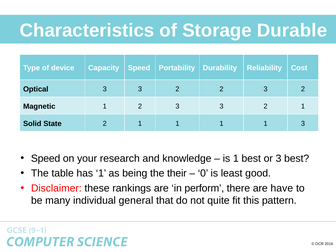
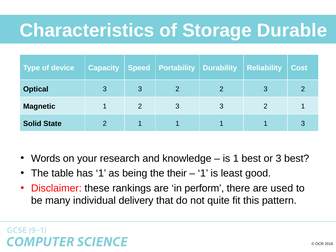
Speed: Speed -> Words (46, 158)
0: 0 -> 1 (203, 173)
have: have -> used (282, 188)
general: general -> delivery (136, 201)
